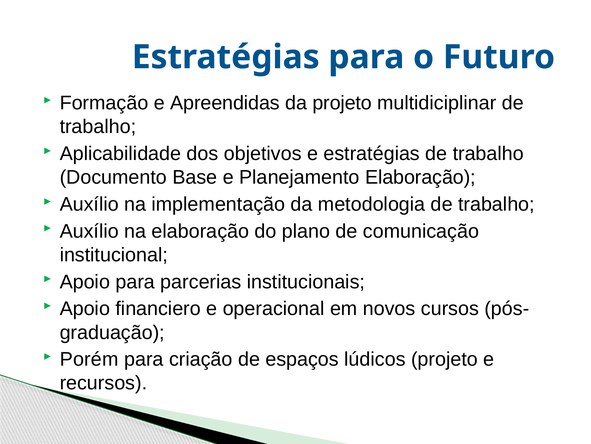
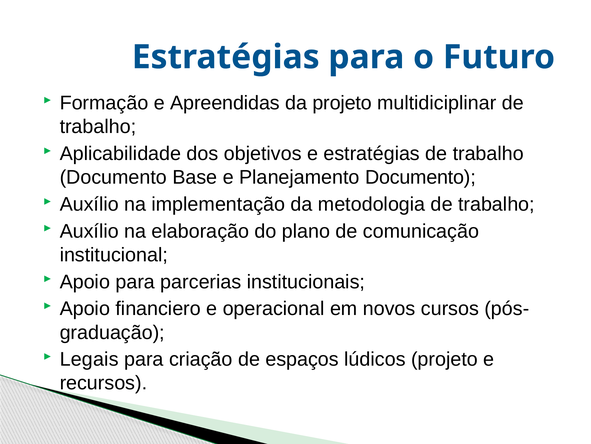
Planejamento Elaboração: Elaboração -> Documento (420, 177)
Porém: Porém -> Legais (89, 359)
